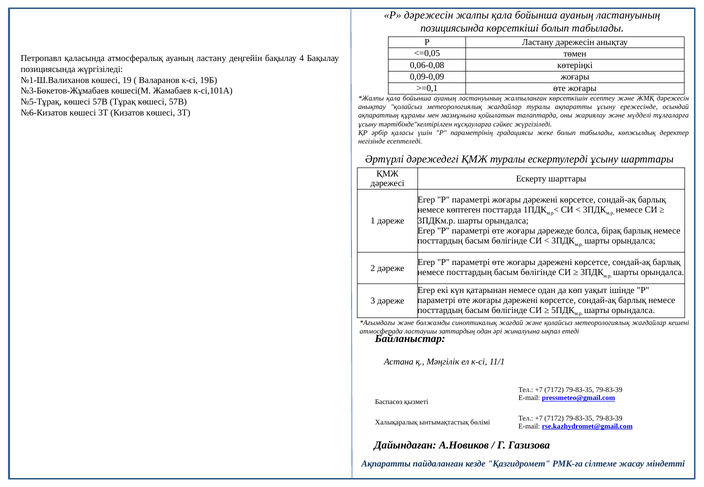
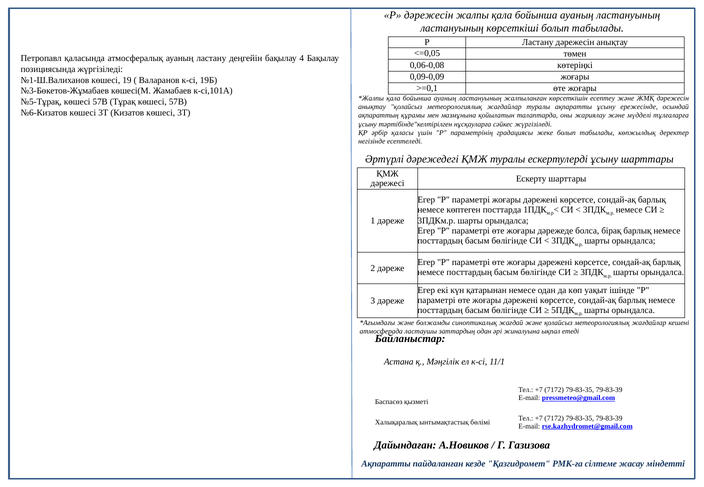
позициясында: позициясында -> ластануының (452, 28)
